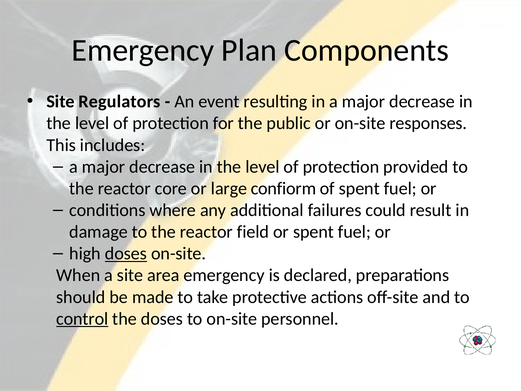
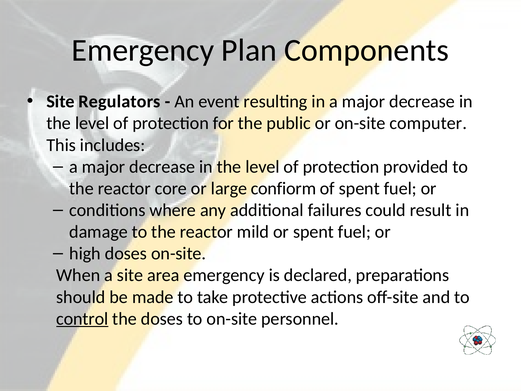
responses: responses -> computer (428, 123)
field: field -> mild (253, 232)
doses underline: present -> none (126, 253)
